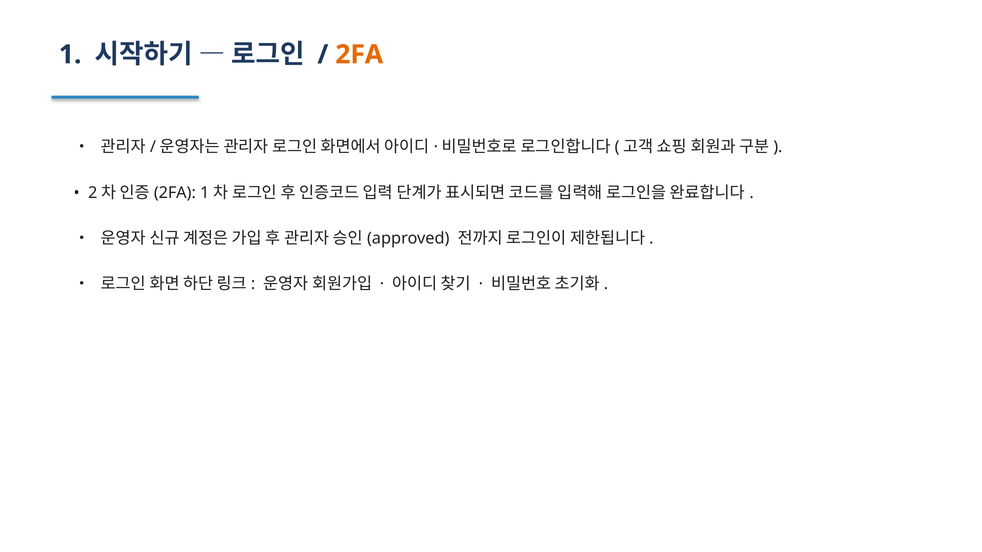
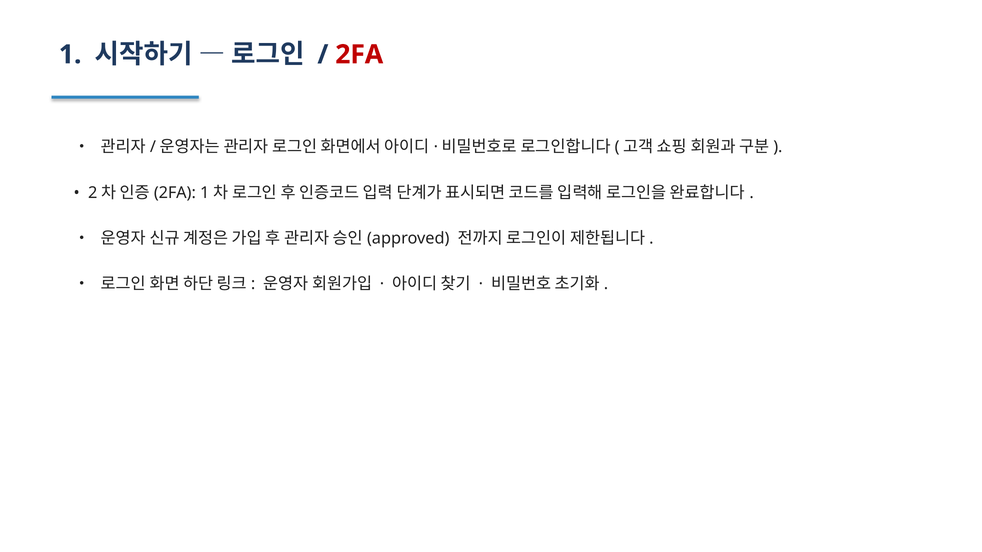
2FA colour: orange -> red (359, 55)
